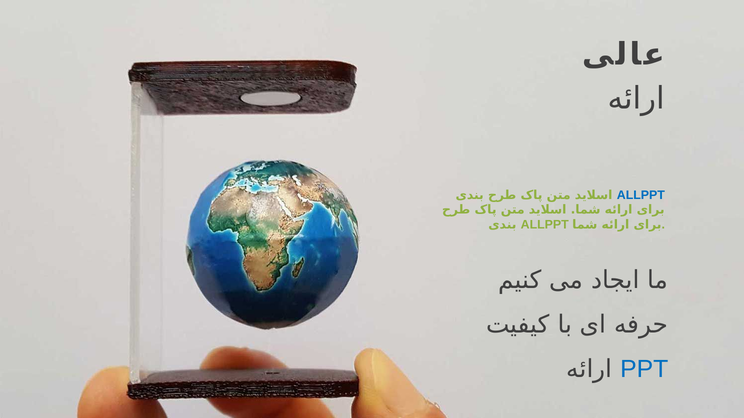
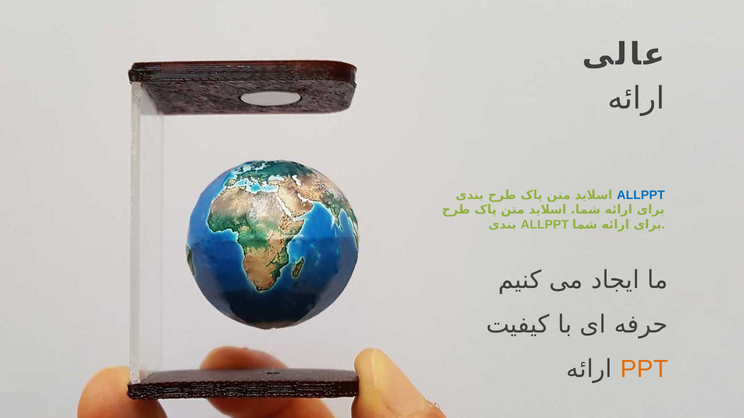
PPT colour: blue -> orange (644, 369)
